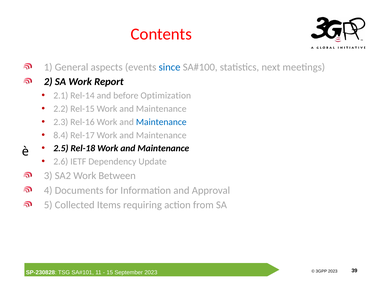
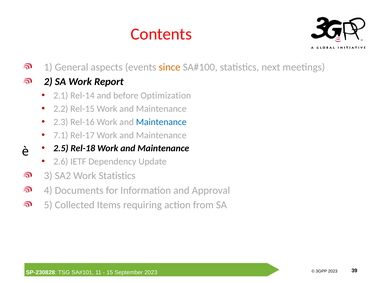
since colour: blue -> orange (170, 67)
8.4: 8.4 -> 7.1 (61, 135)
Work Between: Between -> Statistics (117, 176)
